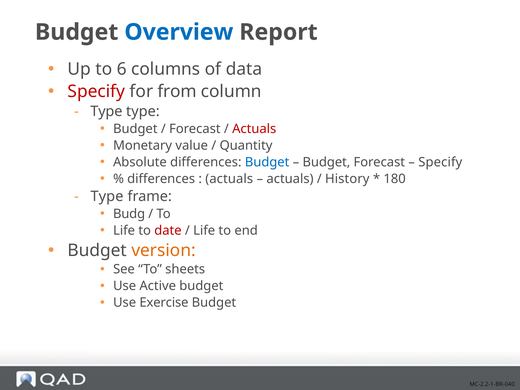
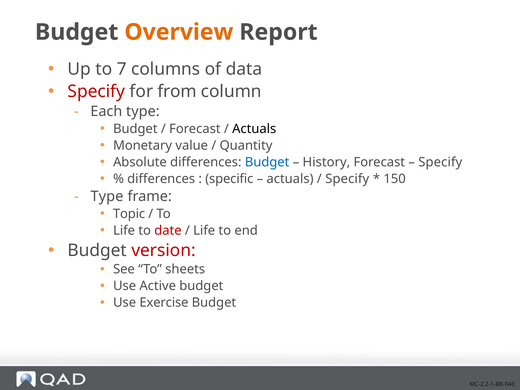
Overview colour: blue -> orange (179, 32)
6: 6 -> 7 (122, 69)
Type: Type -> Each (106, 111)
Actuals colour: red -> black (254, 129)
Budget: Budget -> History (326, 162)
actuals: actuals -> specific (229, 179)
History: History -> Specify (347, 179)
180: 180 -> 150 (395, 179)
Budg: Budg -> Topic (129, 214)
version colour: orange -> red (164, 250)
